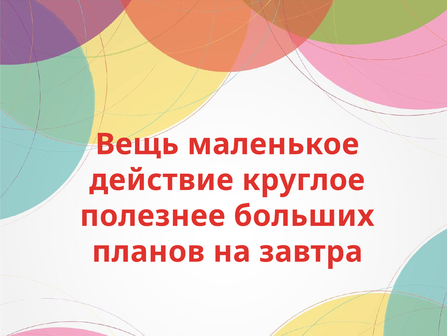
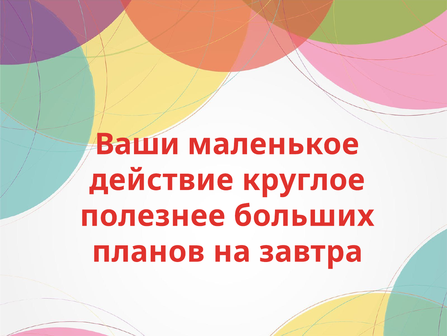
Вещь: Вещь -> Ваши (137, 144)
